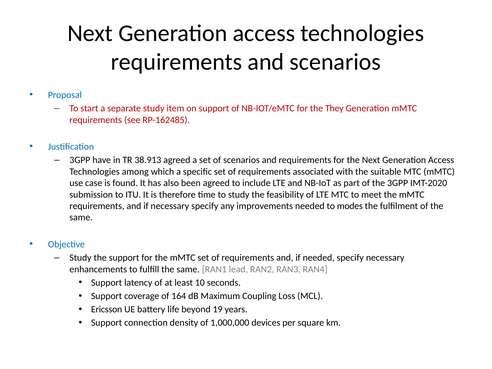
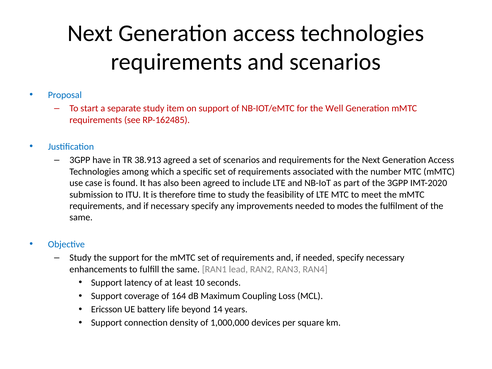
They: They -> Well (334, 108)
suitable: suitable -> number (386, 172)
19: 19 -> 14 (218, 309)
